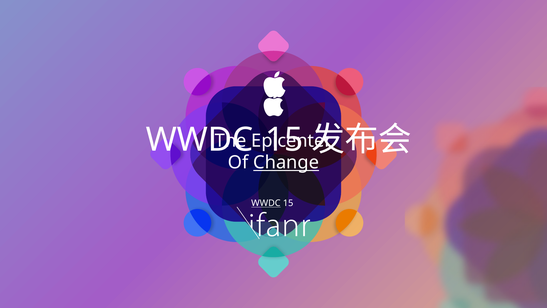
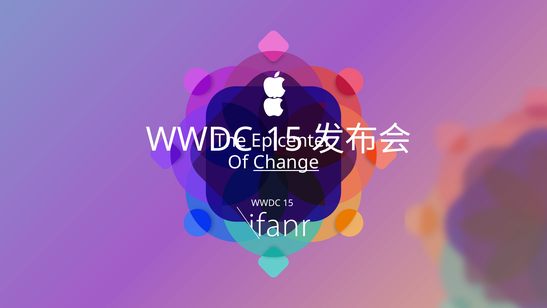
WWDC underline: present -> none (266, 203)
